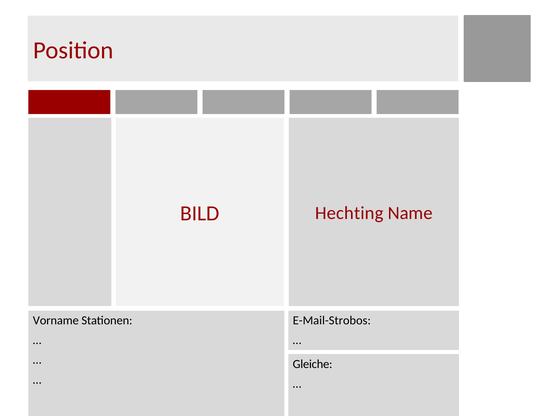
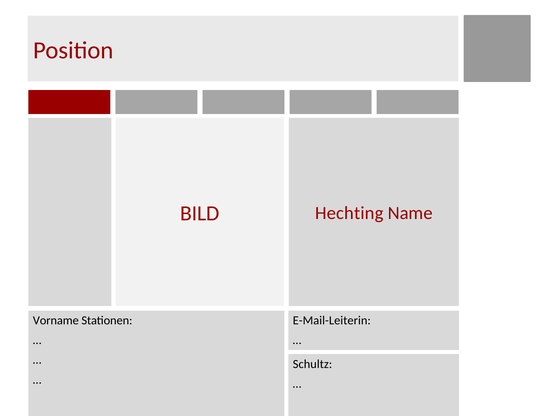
E-Mail-Strobos: E-Mail-Strobos -> E-Mail-Leiterin (332, 321)
Gleiche: Gleiche -> Schultz (312, 364)
